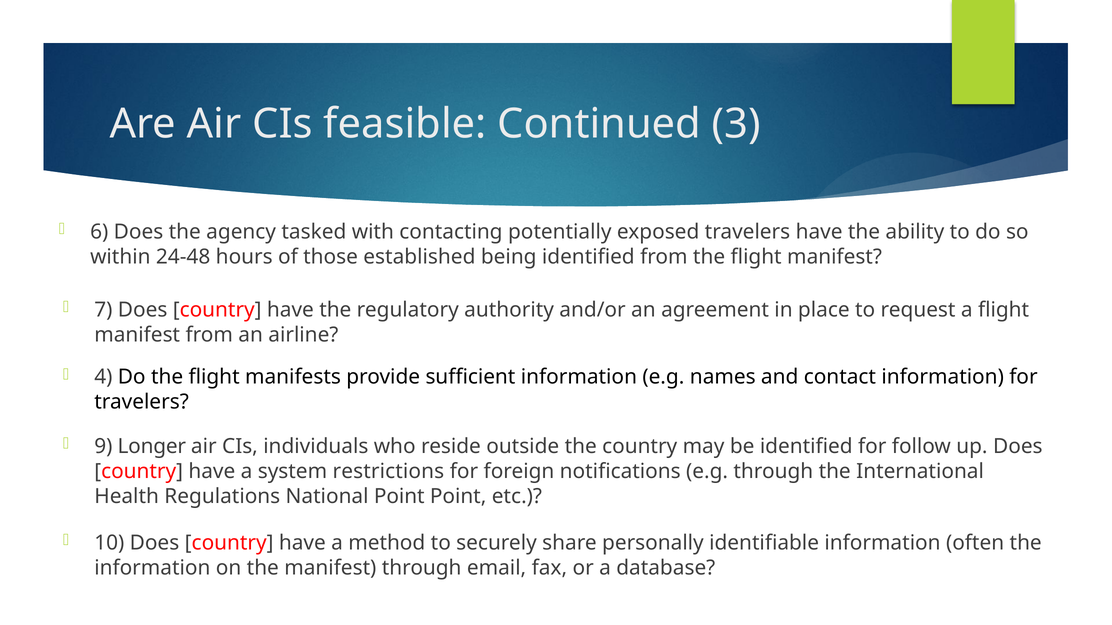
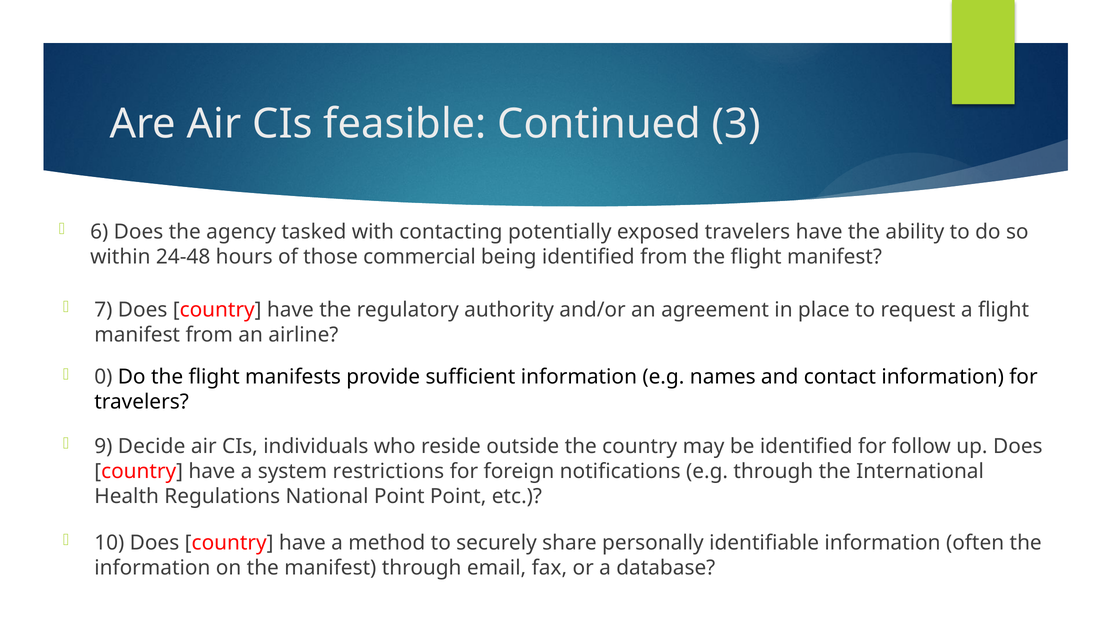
established: established -> commercial (419, 257)
4: 4 -> 0 (103, 377)
Longer: Longer -> Decide (152, 447)
